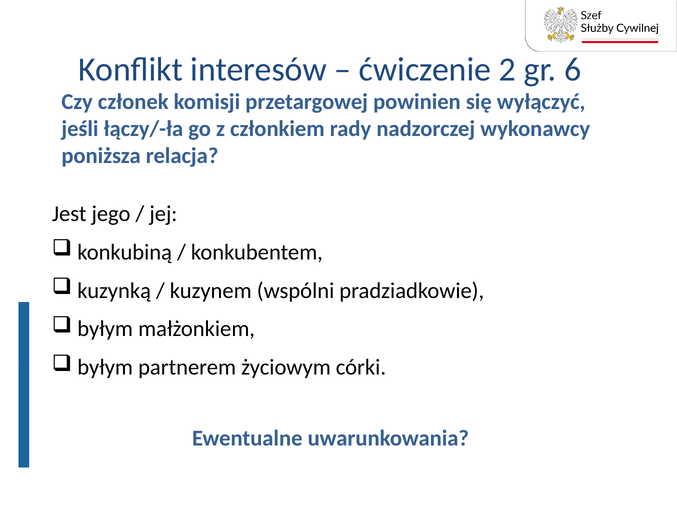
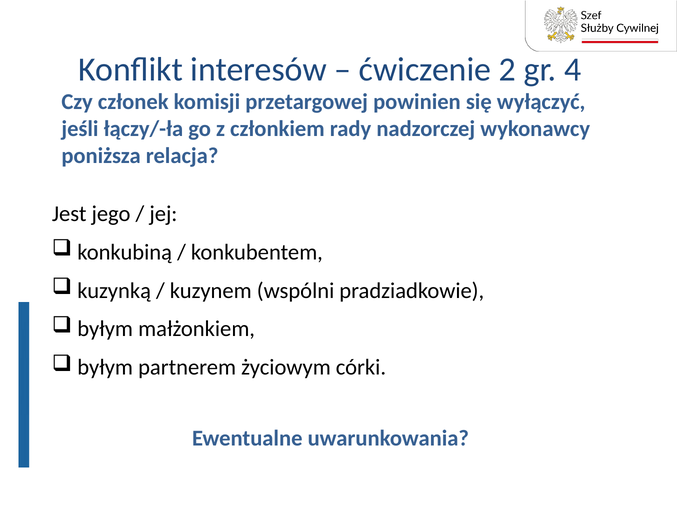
6: 6 -> 4 (573, 69)
